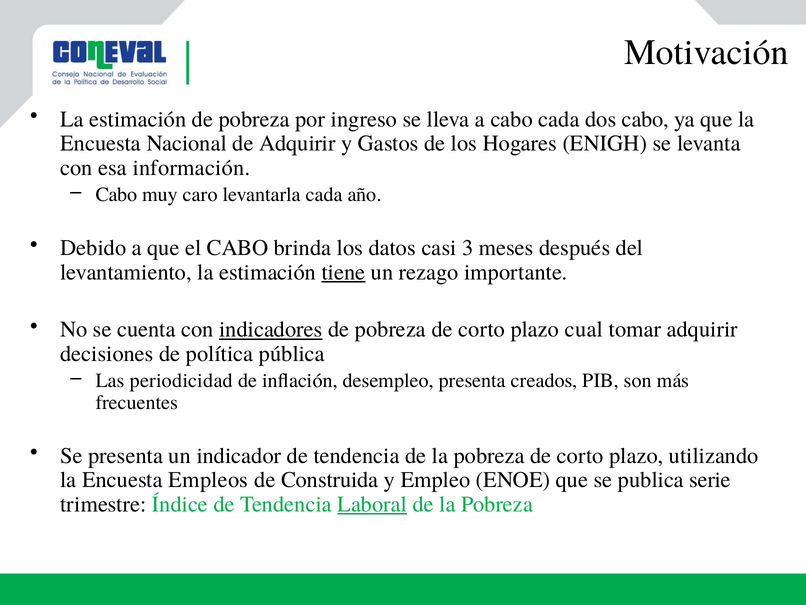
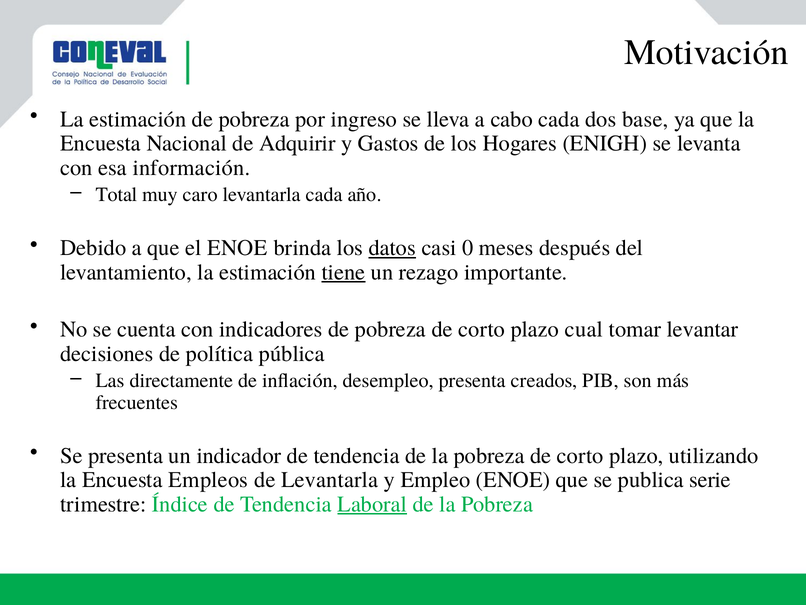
dos cabo: cabo -> base (645, 119)
Cabo: Cabo -> Total (116, 195)
el CABO: CABO -> ENOE (237, 248)
datos underline: none -> present (392, 248)
3: 3 -> 0 (468, 248)
indicadores underline: present -> none (271, 329)
tomar adquirir: adquirir -> levantar (702, 329)
periodicidad: periodicidad -> directamente (181, 380)
de Construida: Construida -> Levantarla (330, 480)
